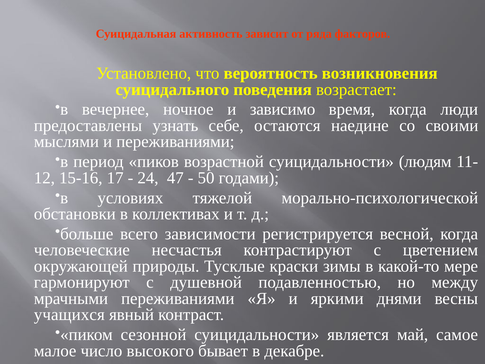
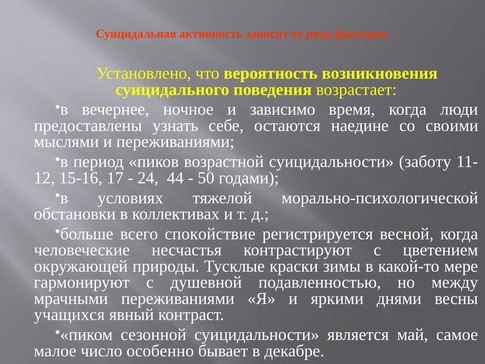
людям: людям -> заботу (425, 162)
47: 47 -> 44 (175, 178)
зависимости: зависимости -> спокойствие (210, 234)
высокого: высокого -> особенно (160, 351)
